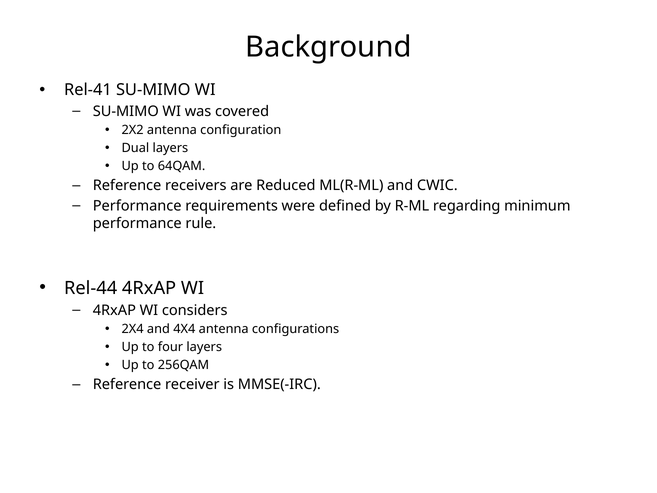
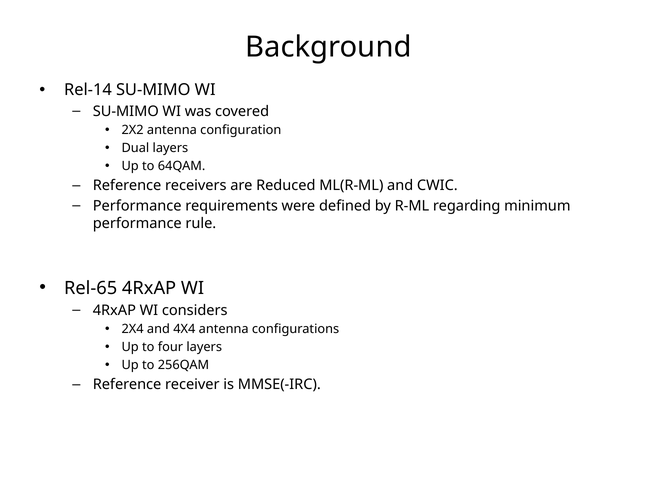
Rel-41: Rel-41 -> Rel-14 (88, 90)
Rel-44: Rel-44 -> Rel-65 (91, 288)
